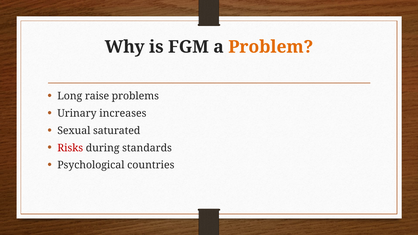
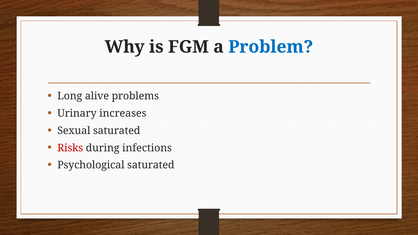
Problem colour: orange -> blue (271, 47)
raise: raise -> alive (97, 96)
standards: standards -> infections (147, 148)
Psychological countries: countries -> saturated (151, 165)
